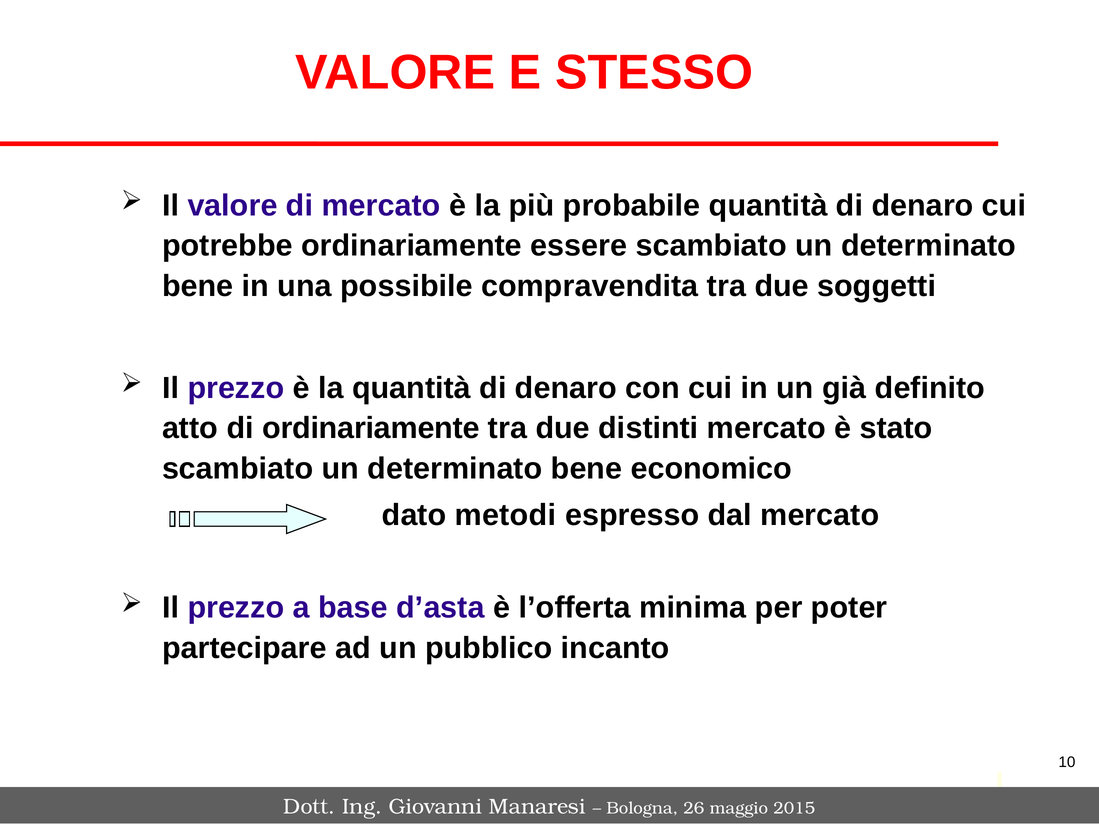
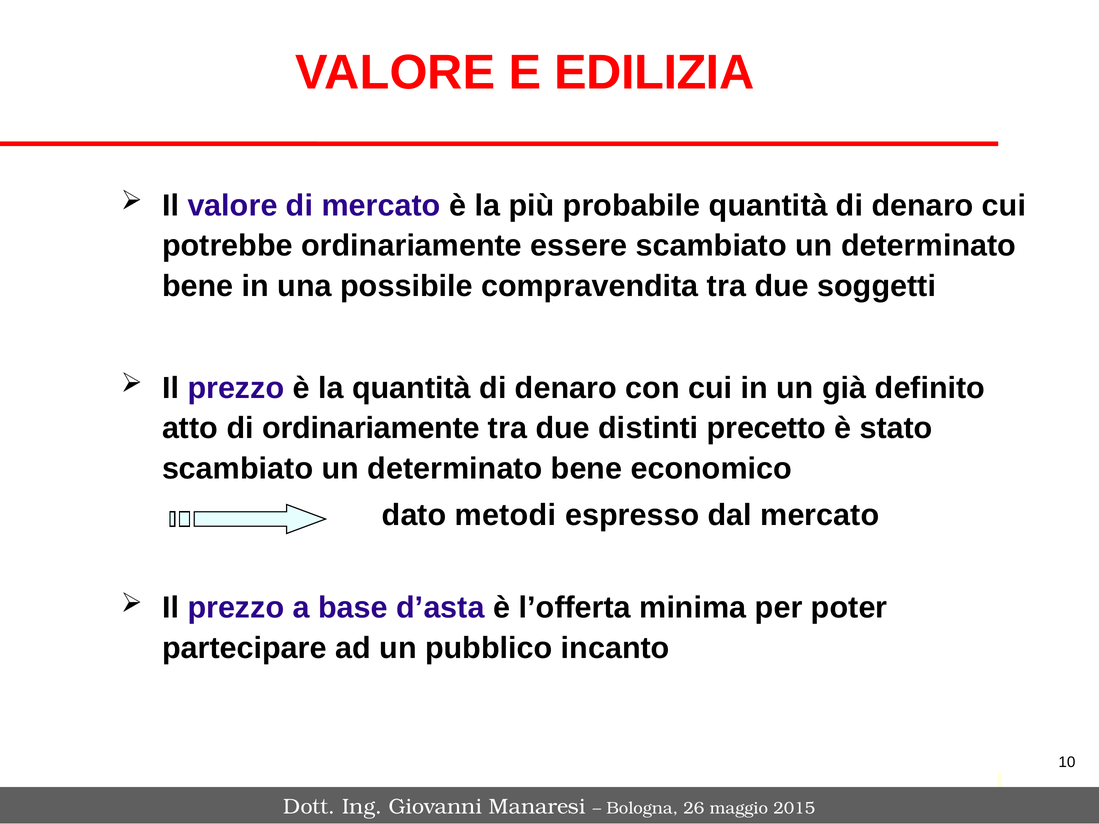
STESSO: STESSO -> EDILIZIA (654, 73)
distinti mercato: mercato -> precetto (766, 429)
